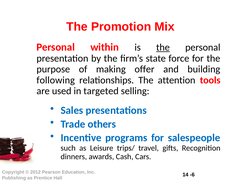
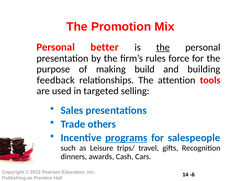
within: within -> better (105, 47)
state: state -> rules (156, 58)
offer: offer -> build (145, 69)
following: following -> feedback (56, 80)
programs underline: none -> present (126, 138)
